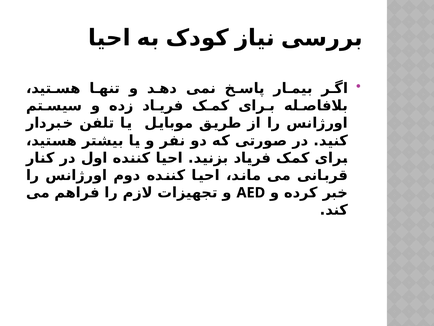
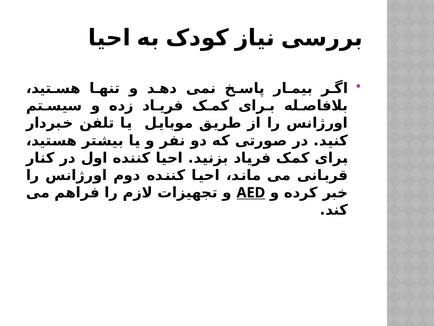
AED underline: none -> present (251, 192)
